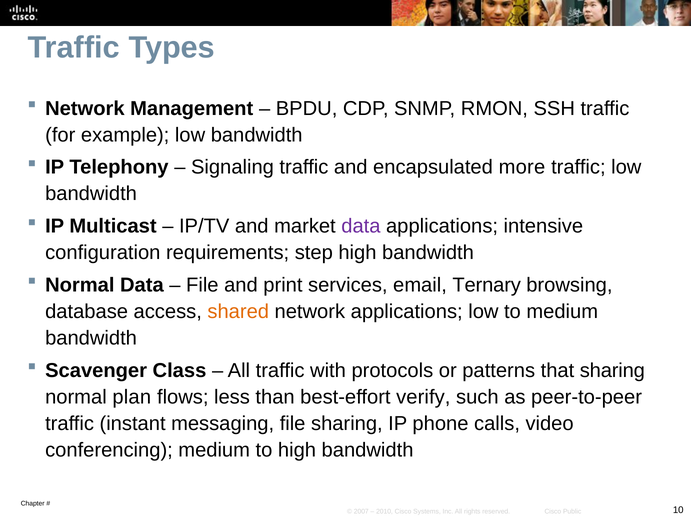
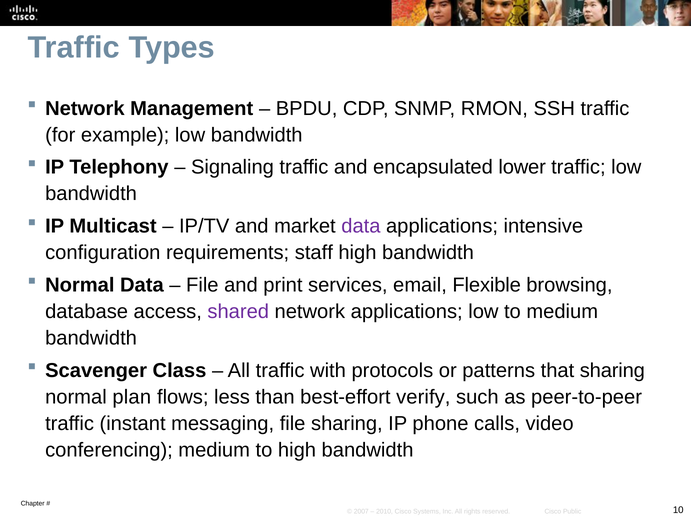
more: more -> lower (522, 167)
step: step -> staff (314, 253)
Ternary: Ternary -> Flexible (487, 285)
shared colour: orange -> purple (238, 312)
